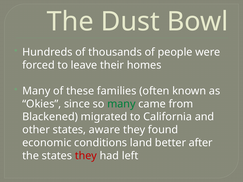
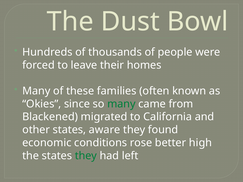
land: land -> rose (141, 143)
after: after -> high (200, 143)
they colour: red -> green (86, 156)
